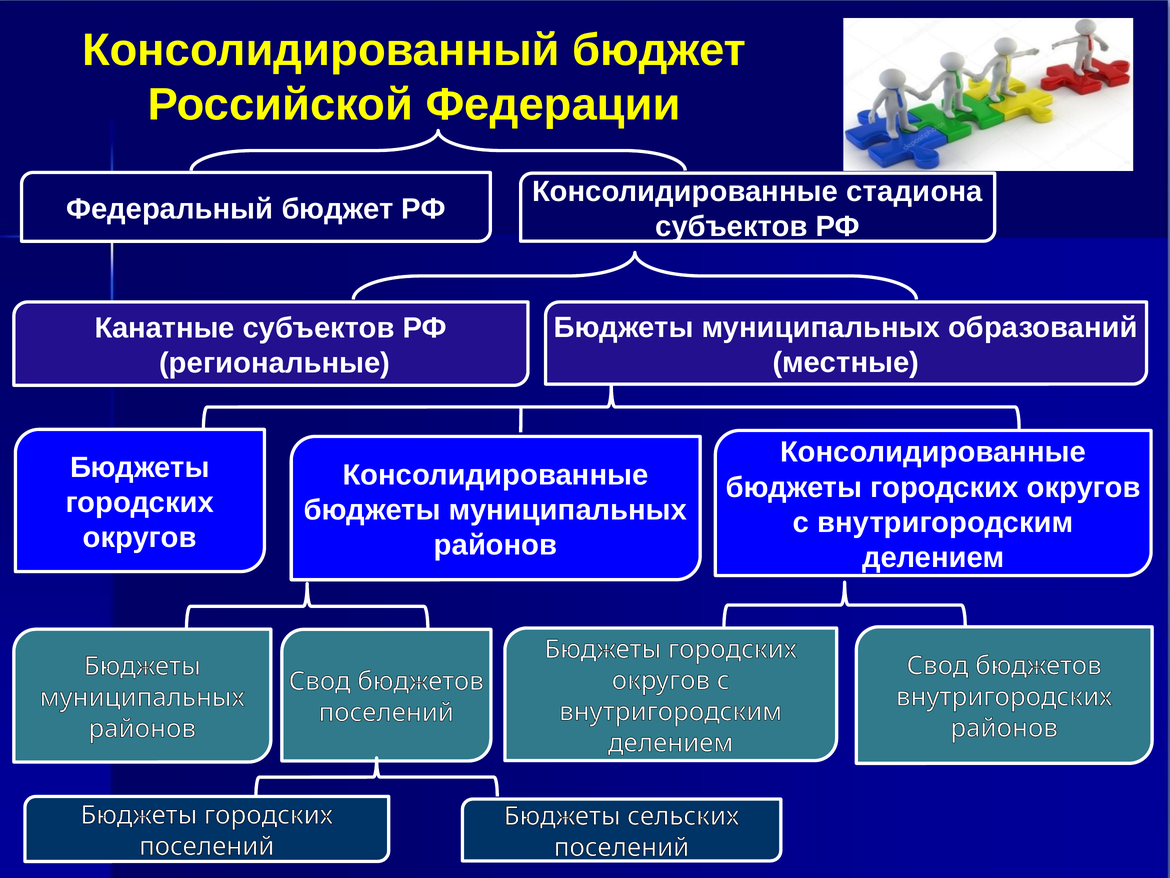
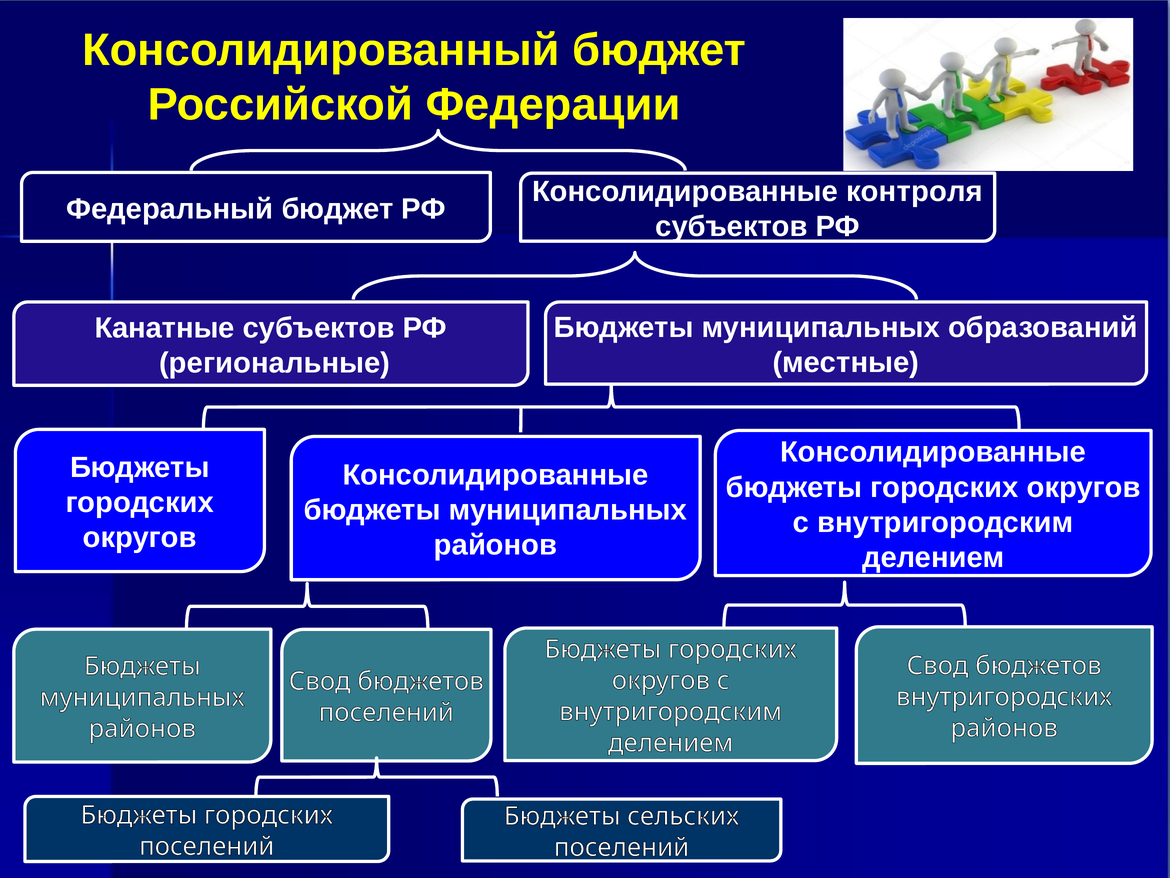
стадиона: стадиона -> контроля (914, 192)
